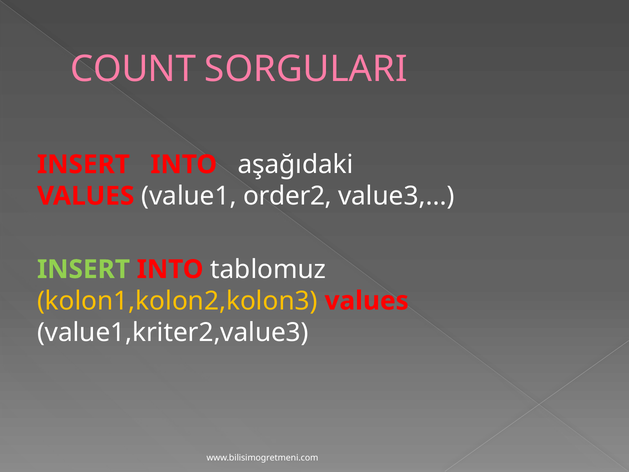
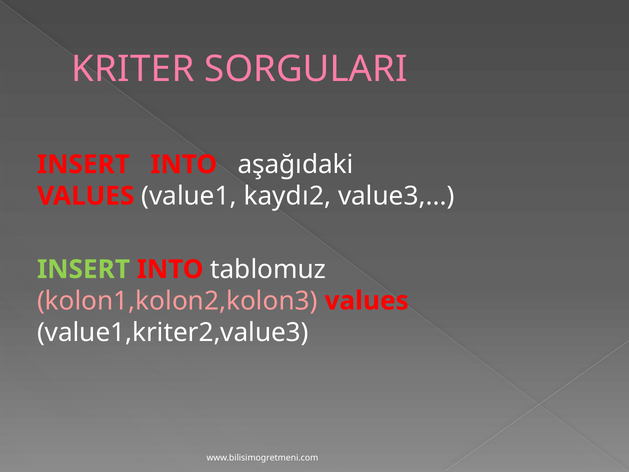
COUNT: COUNT -> KRITER (133, 69)
order2: order2 -> kaydı2 (287, 196)
kolon1,kolon2,kolon3 colour: yellow -> pink (177, 301)
